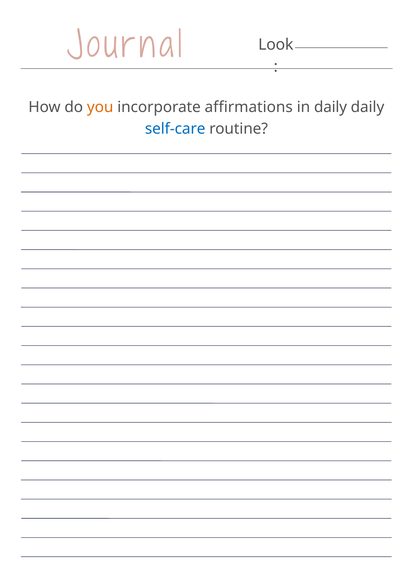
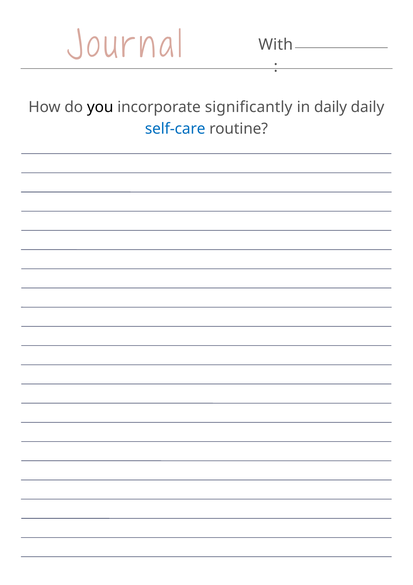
Look: Look -> With (276, 45)
you colour: orange -> black (100, 107)
affirmations: affirmations -> significantly (249, 107)
